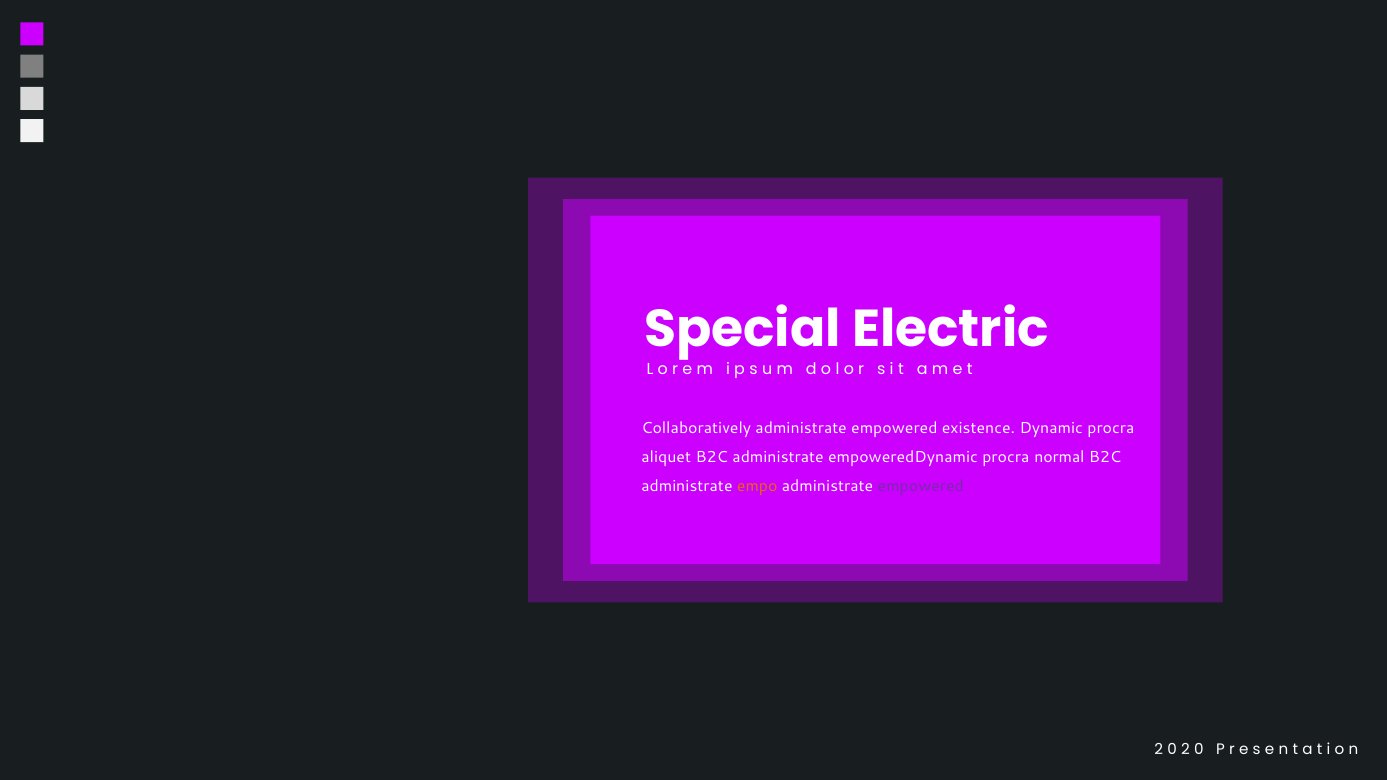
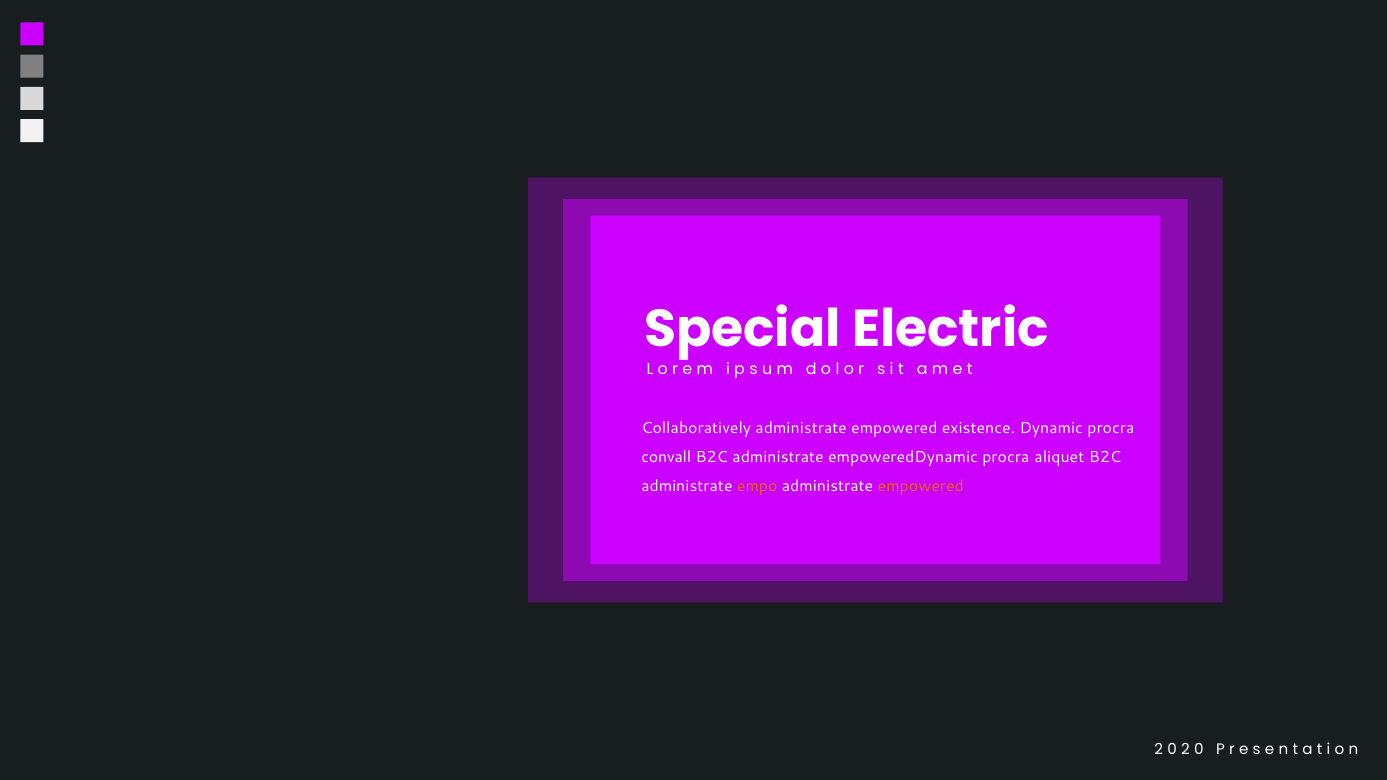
aliquet: aliquet -> convall (666, 457)
normal: normal -> aliquet (1059, 457)
empowered colour: purple -> orange (921, 486)
